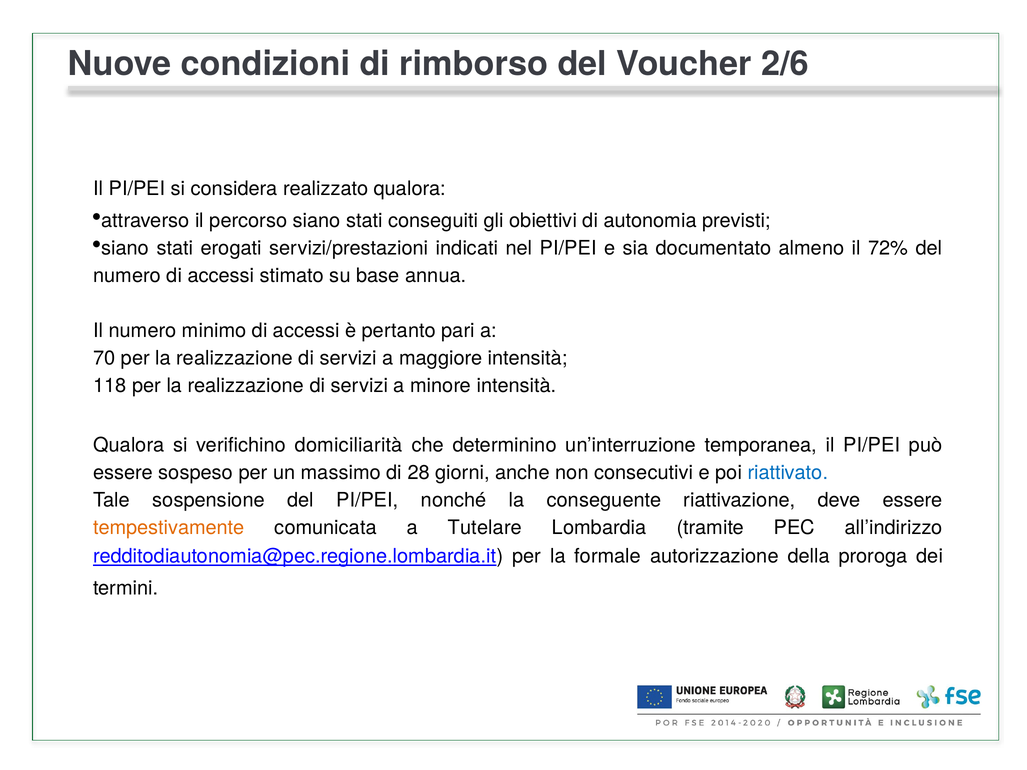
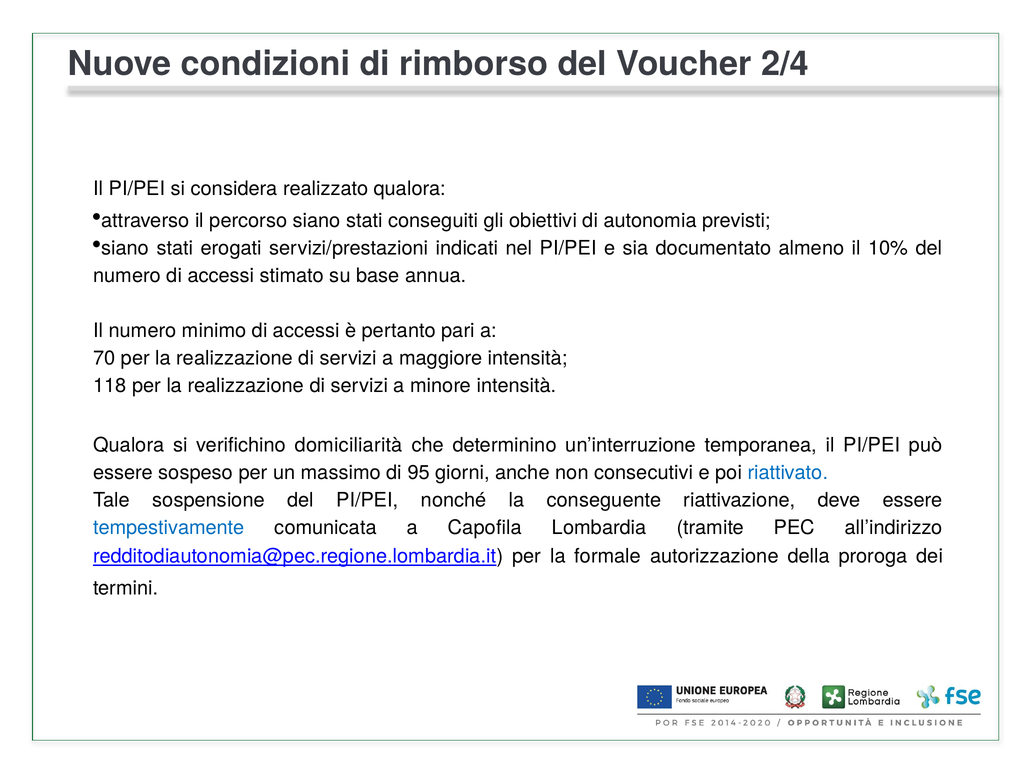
2/6: 2/6 -> 2/4 (785, 64)
72%: 72% -> 10% (888, 248)
28: 28 -> 95 (419, 473)
tempestivamente colour: orange -> blue (169, 528)
Tutelare: Tutelare -> Capofila (485, 528)
